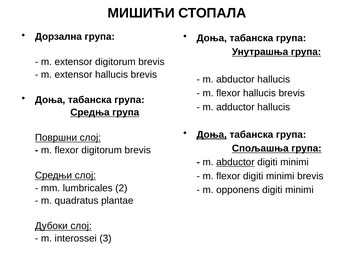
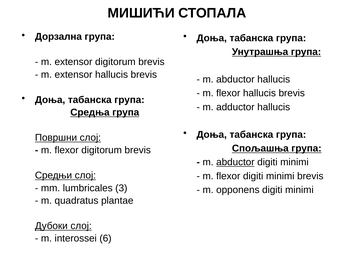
Доња underline: present -> none (212, 134)
2: 2 -> 3 (121, 188)
3: 3 -> 6 (105, 238)
